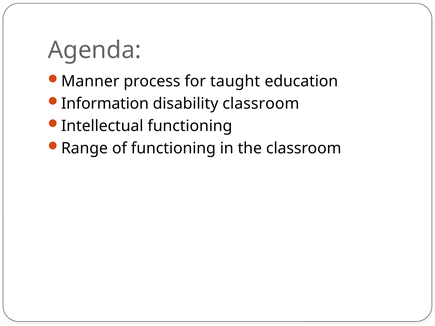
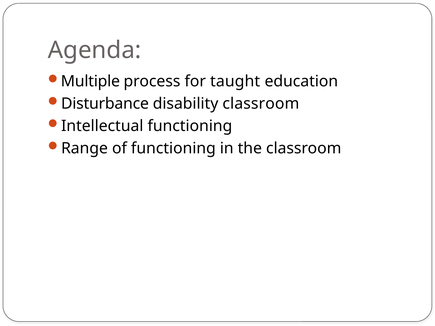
Manner: Manner -> Multiple (90, 82)
Information: Information -> Disturbance (105, 104)
